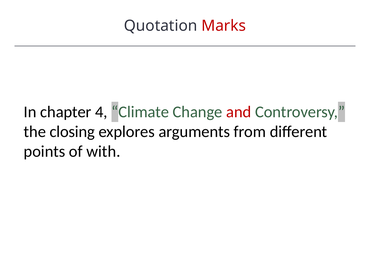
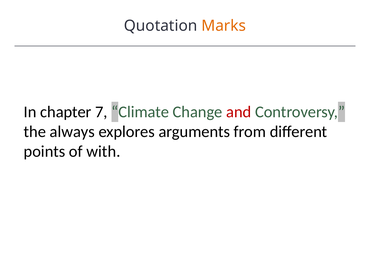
Marks colour: red -> orange (224, 26)
4: 4 -> 7 (101, 112)
closing: closing -> always (72, 132)
